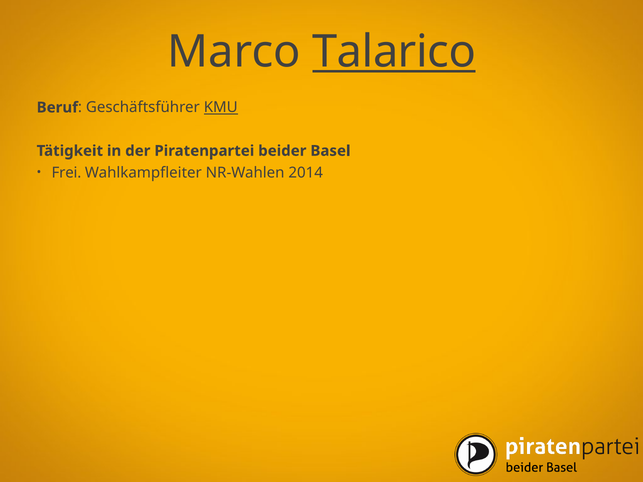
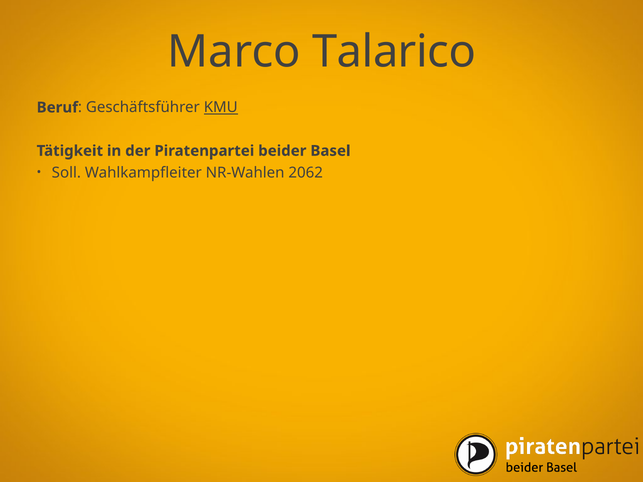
Talarico underline: present -> none (394, 52)
Frei: Frei -> Soll (66, 173)
2014: 2014 -> 2062 (306, 173)
